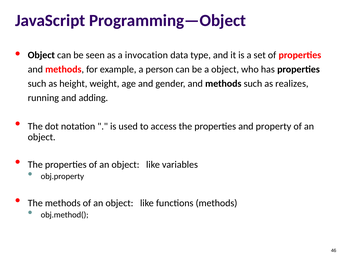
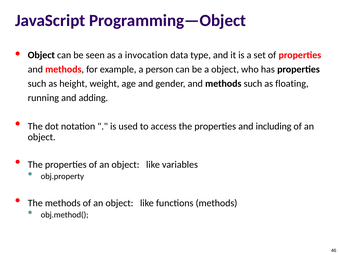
realizes: realizes -> floating (292, 84)
property: property -> including (274, 126)
